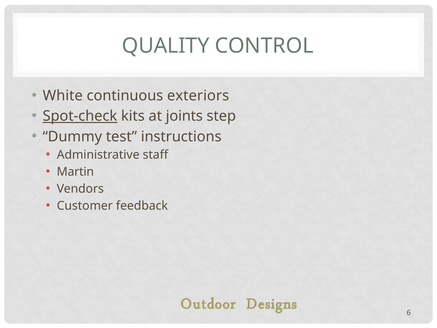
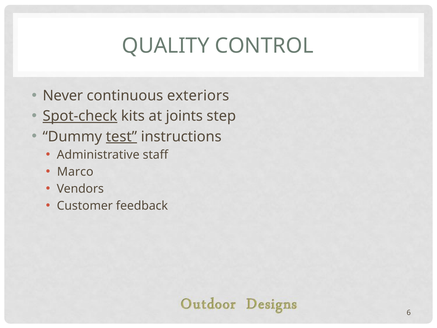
White: White -> Never (63, 96)
test underline: none -> present (121, 136)
Martin: Martin -> Marco (75, 172)
